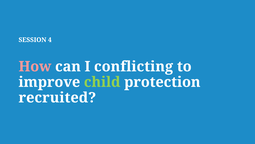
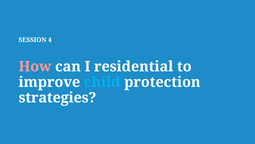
conflicting: conflicting -> residential (134, 66)
child colour: light green -> light blue (102, 82)
recruited: recruited -> strategies (57, 97)
